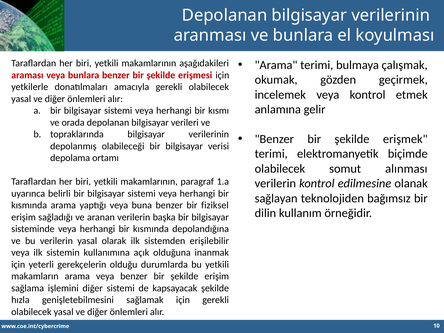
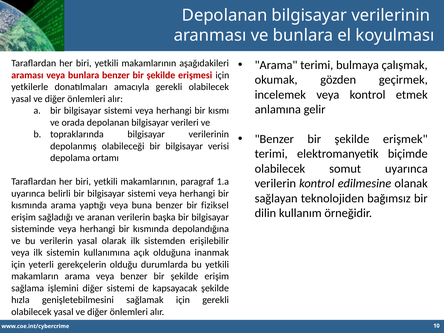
somut alınması: alınması -> uyarınca (406, 169)
